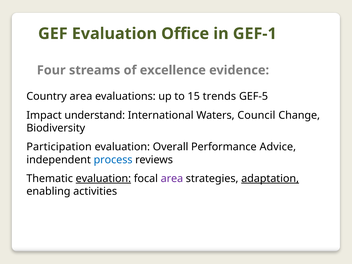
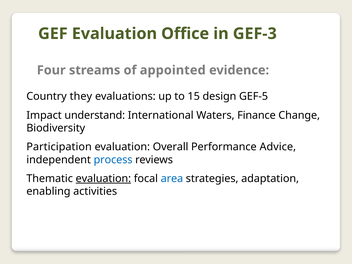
GEF-1: GEF-1 -> GEF-3 (255, 34)
excellence: excellence -> appointed (173, 70)
Country area: area -> they (81, 96)
trends: trends -> design (219, 96)
Council: Council -> Finance (256, 115)
area colour: purple -> blue (172, 179)
adaptation underline: present -> none (270, 179)
